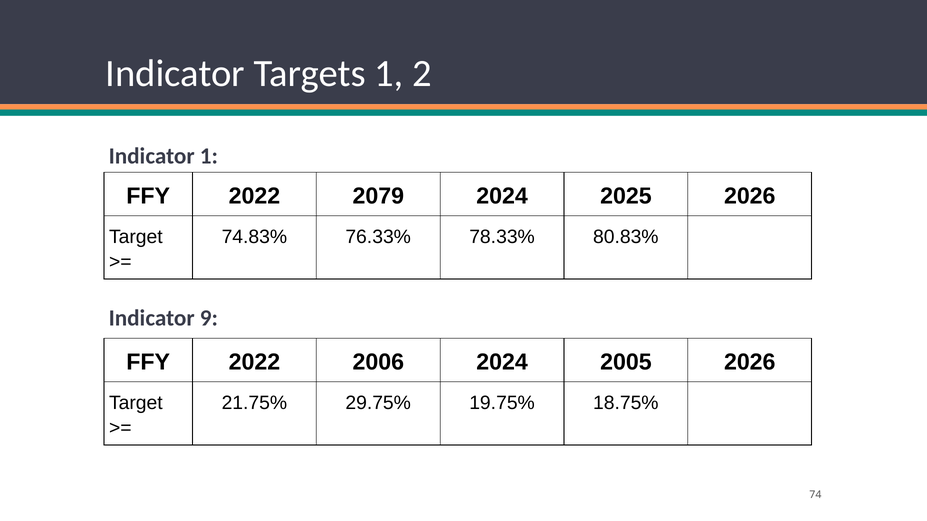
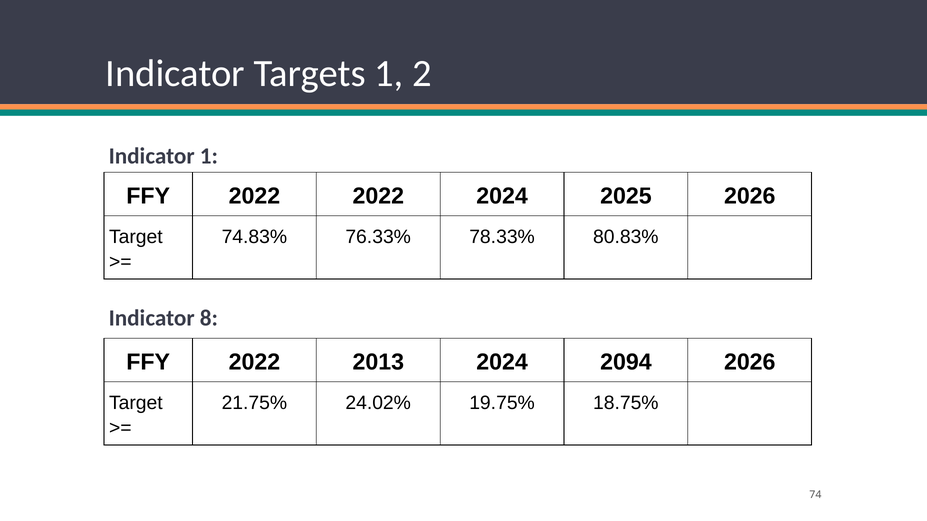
2022 2079: 2079 -> 2022 (378, 196)
9: 9 -> 8 (209, 319)
2006: 2006 -> 2013 (378, 363)
2005: 2005 -> 2094 (626, 363)
29.75%: 29.75% -> 24.02% (378, 403)
